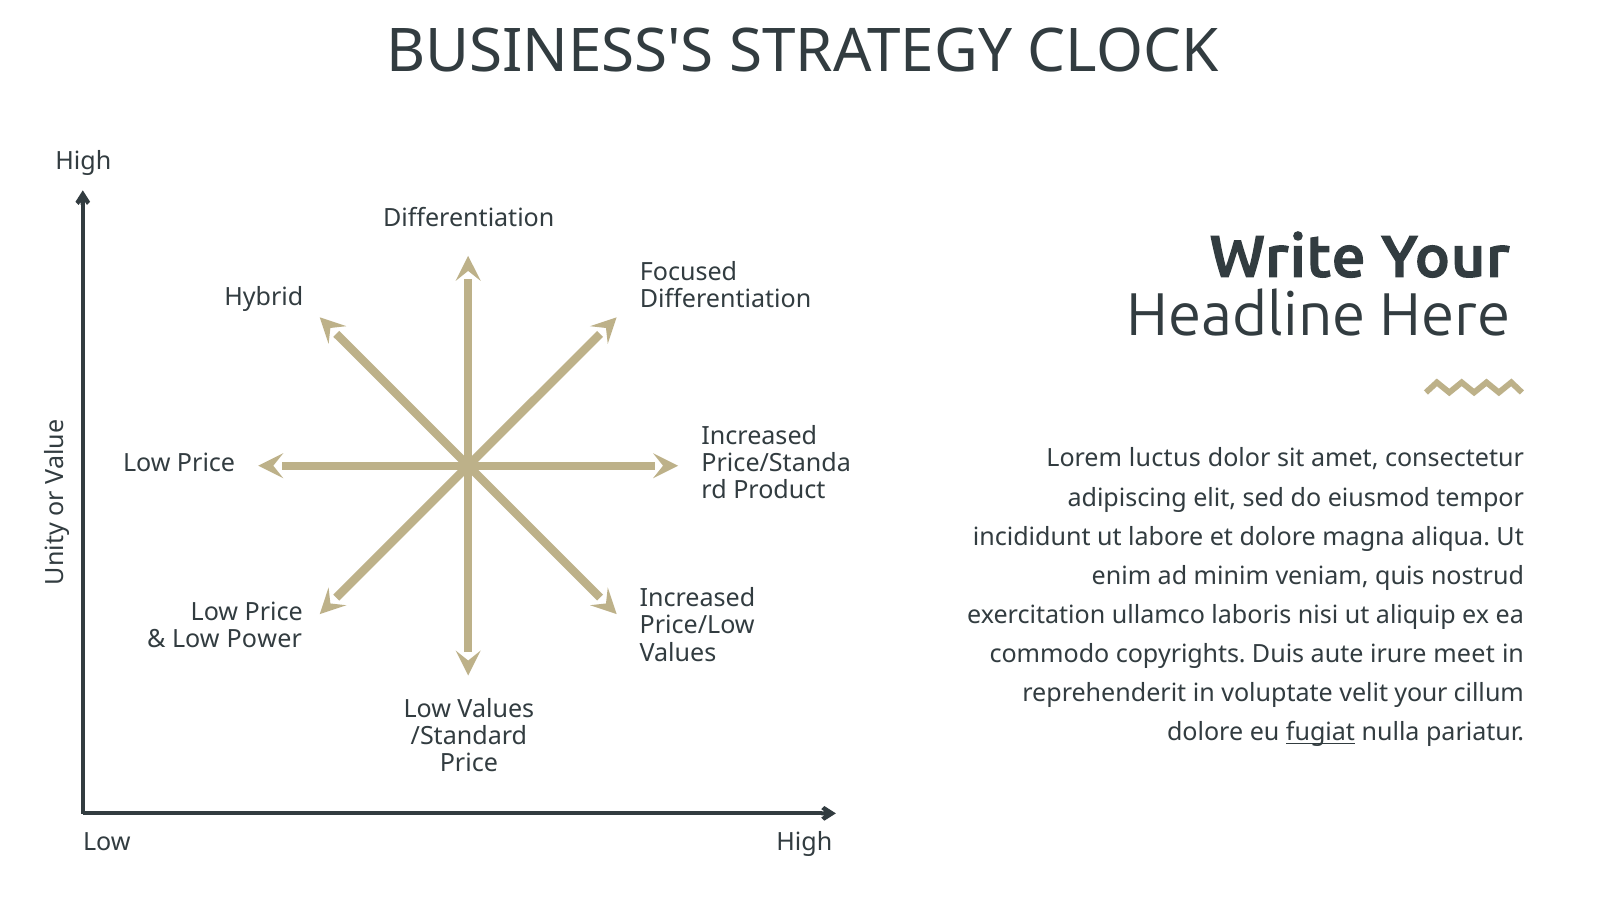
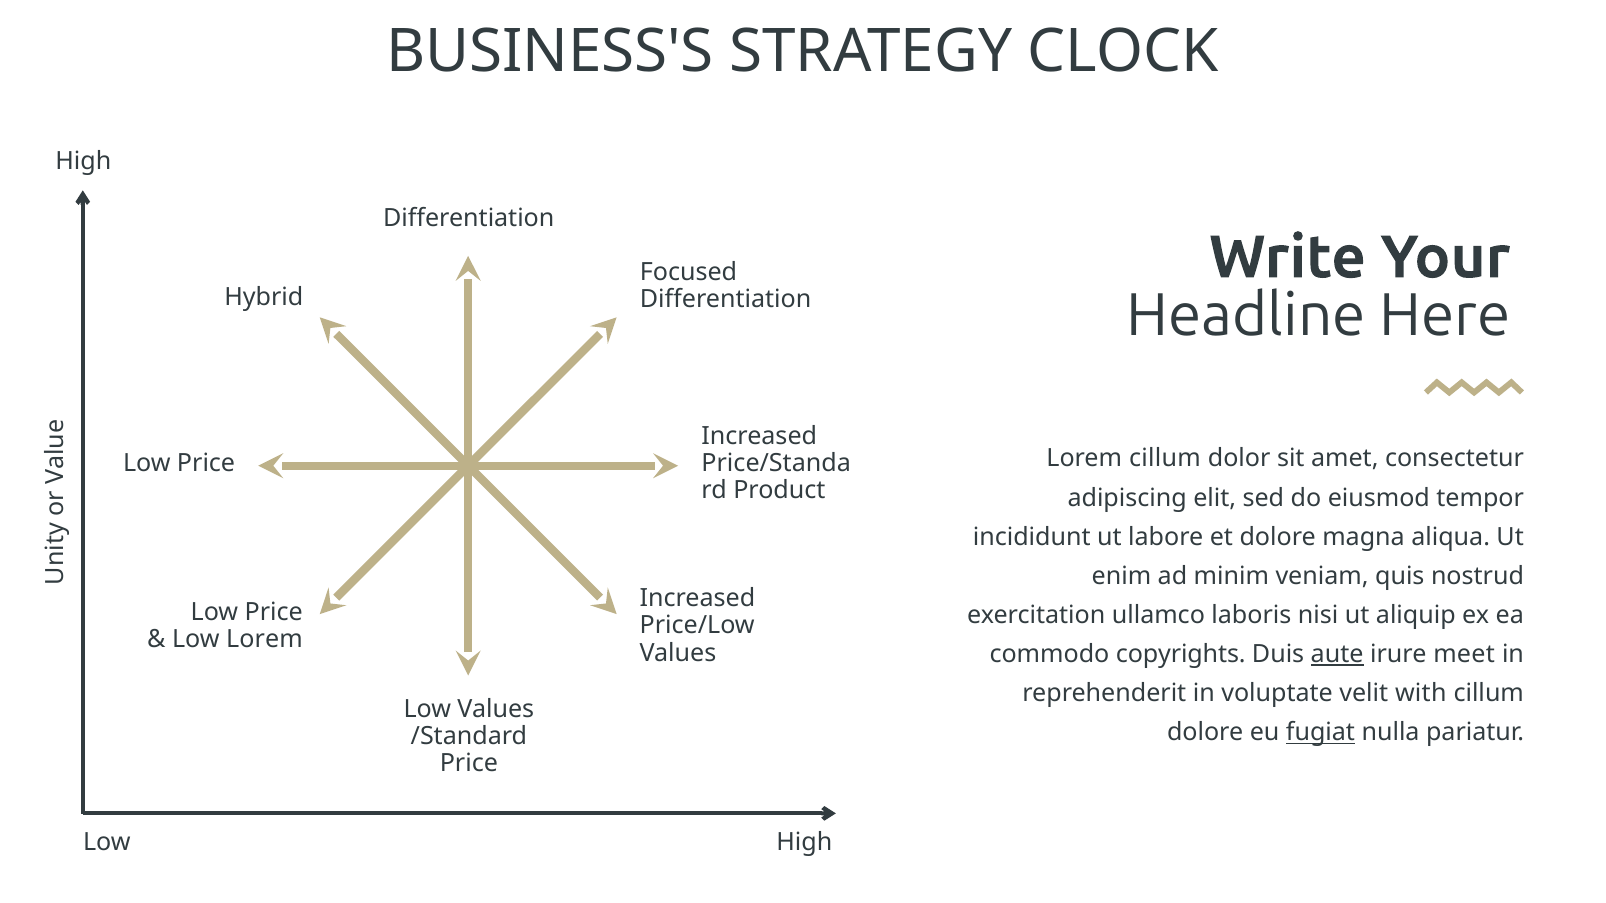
Lorem luctus: luctus -> cillum (1165, 459)
Low Power: Power -> Lorem (264, 640)
aute underline: none -> present (1337, 655)
velit your: your -> with (1421, 694)
